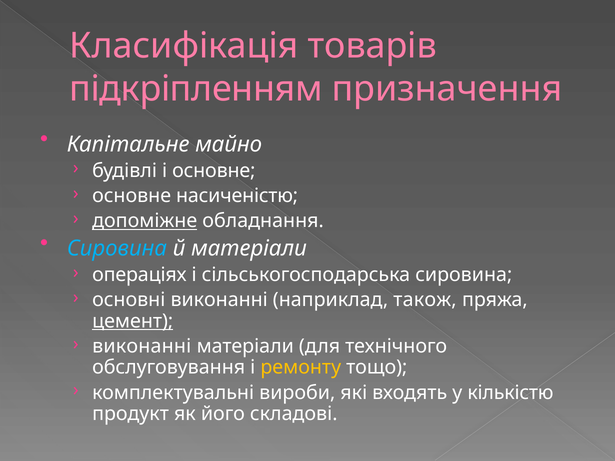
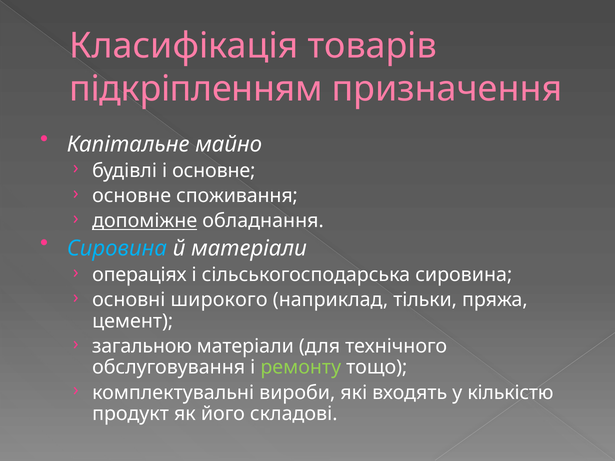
насиченістю: насиченістю -> споживання (237, 196)
основні виконанні: виконанні -> широкого (219, 300)
також: також -> тільки (425, 300)
цемент underline: present -> none (133, 321)
виконанні: виконанні -> загальною (142, 346)
ремонту colour: yellow -> light green (301, 368)
